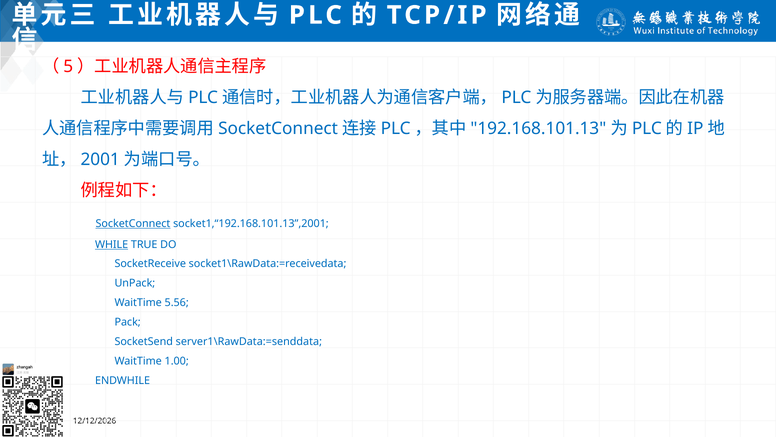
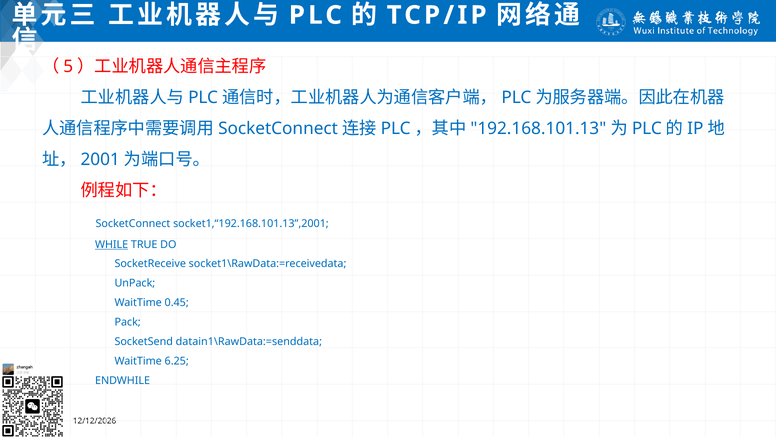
SocketConnect underline: present -> none (133, 223)
5.56: 5.56 -> 0.45 (177, 302)
server1\RawData:=senddata: server1\RawData:=senddata -> datain1\RawData:=senddata (249, 341)
1.00: 1.00 -> 6.25 (177, 361)
